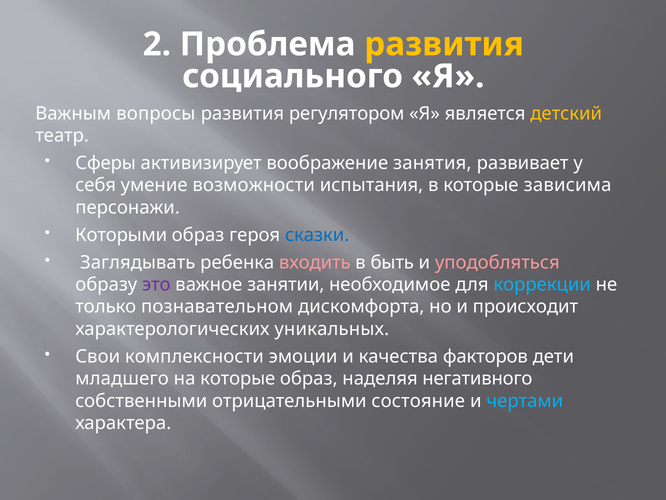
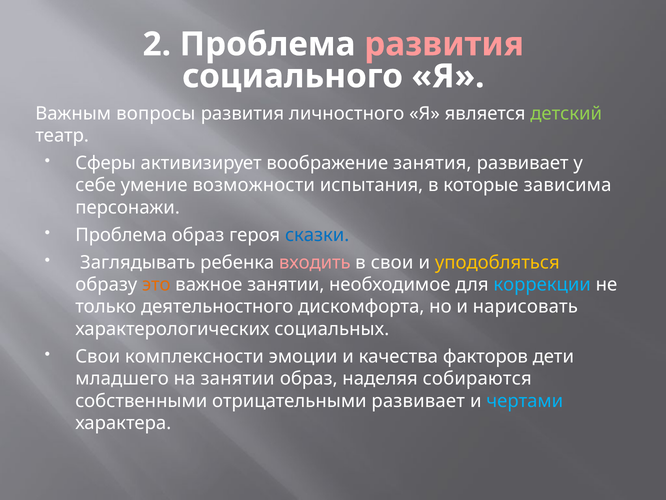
развития colour: yellow -> pink (444, 44)
регулятором: регулятором -> личностного (347, 113)
детский colour: yellow -> light green (566, 113)
себя: себя -> себе (96, 185)
Которыми: Которыми -> Проблема (121, 235)
в быть: быть -> свои (392, 262)
уподобляться colour: pink -> yellow (497, 262)
это colour: purple -> orange (156, 284)
познавательном: познавательном -> деятельностного (217, 307)
происходит: происходит -> нарисовать (525, 307)
уникальных: уникальных -> социальных (332, 329)
на которые: которые -> занятии (238, 378)
негативного: негативного -> собираются (477, 378)
отрицательными состояние: состояние -> развивает (418, 401)
